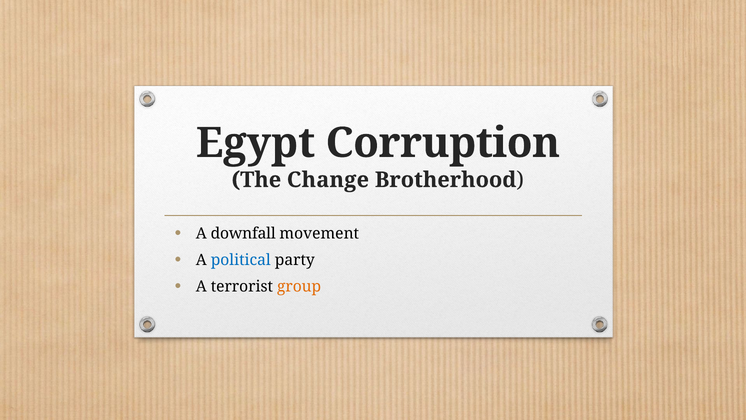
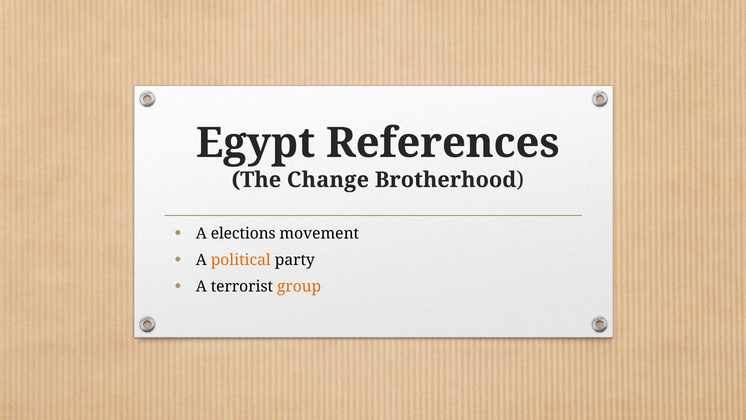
Corruption: Corruption -> References (443, 143)
downfall: downfall -> elections (243, 233)
political colour: blue -> orange (241, 260)
